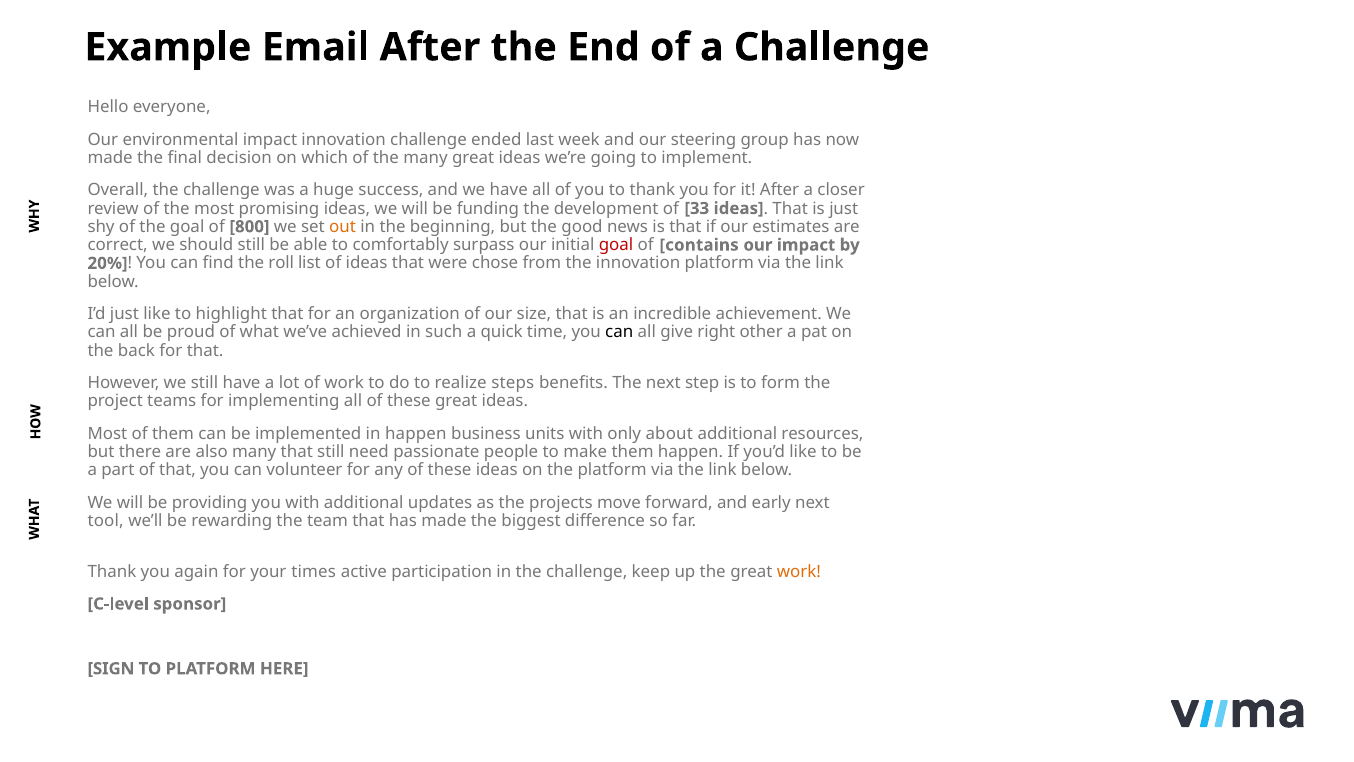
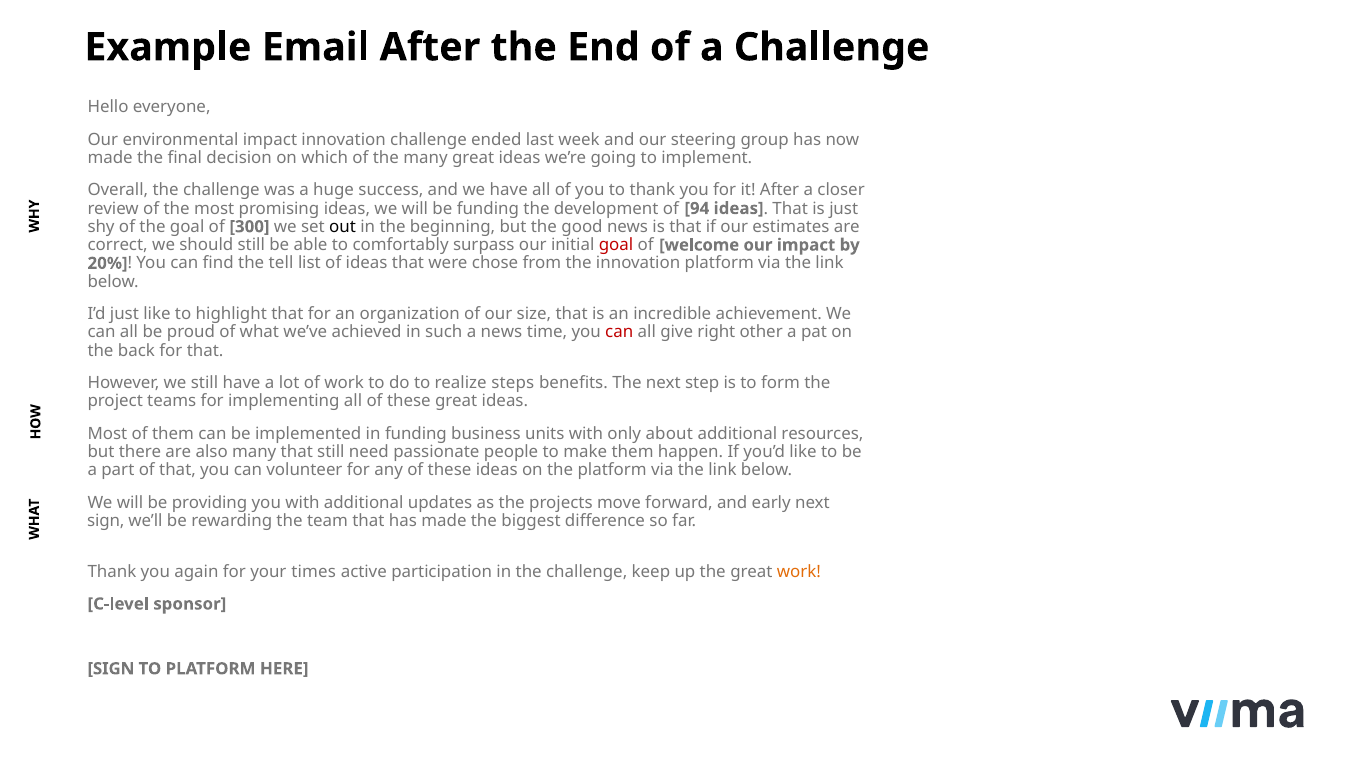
33: 33 -> 94 (697, 208)
800: 800 -> 300 (249, 227)
out colour: orange -> black (343, 227)
contains: contains -> welcome (699, 245)
roll: roll -> tell (281, 263)
a quick: quick -> news (501, 332)
can colour: black -> red (619, 332)
in happen: happen -> funding (416, 433)
tool: tool -> sign (106, 521)
